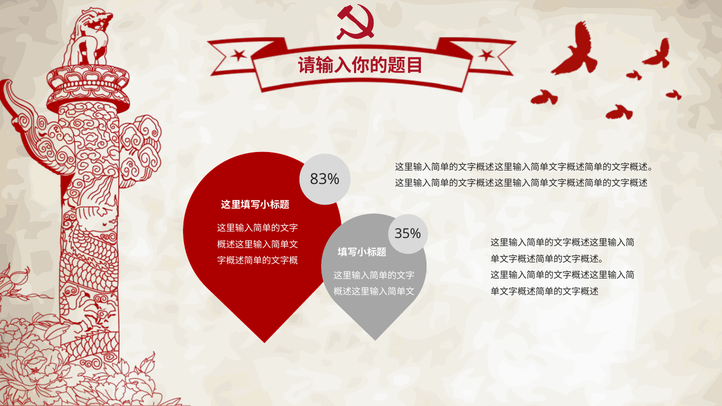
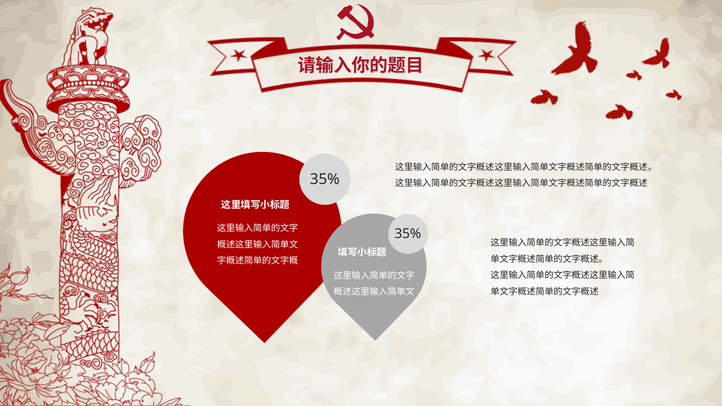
83%: 83% -> 35% (325, 179)
